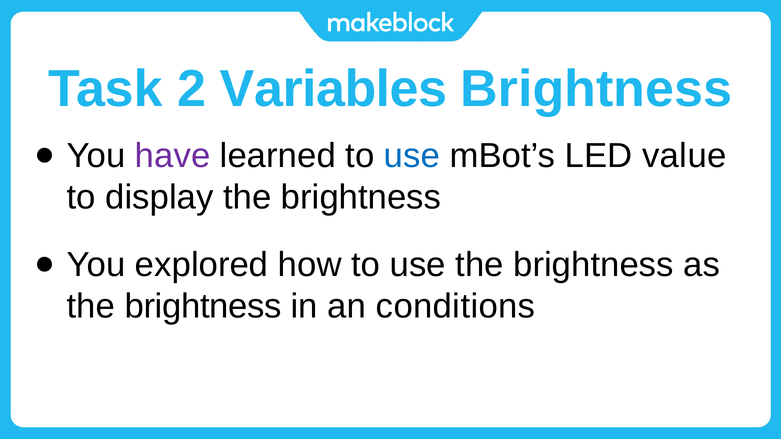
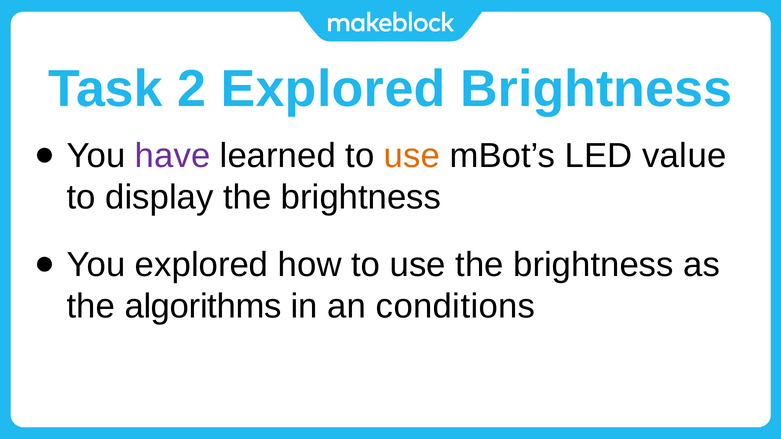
2 Variables: Variables -> Explored (333, 89)
use colour: blue -> orange (412, 156)
brightness: brightness -> algorithms (203, 307)
